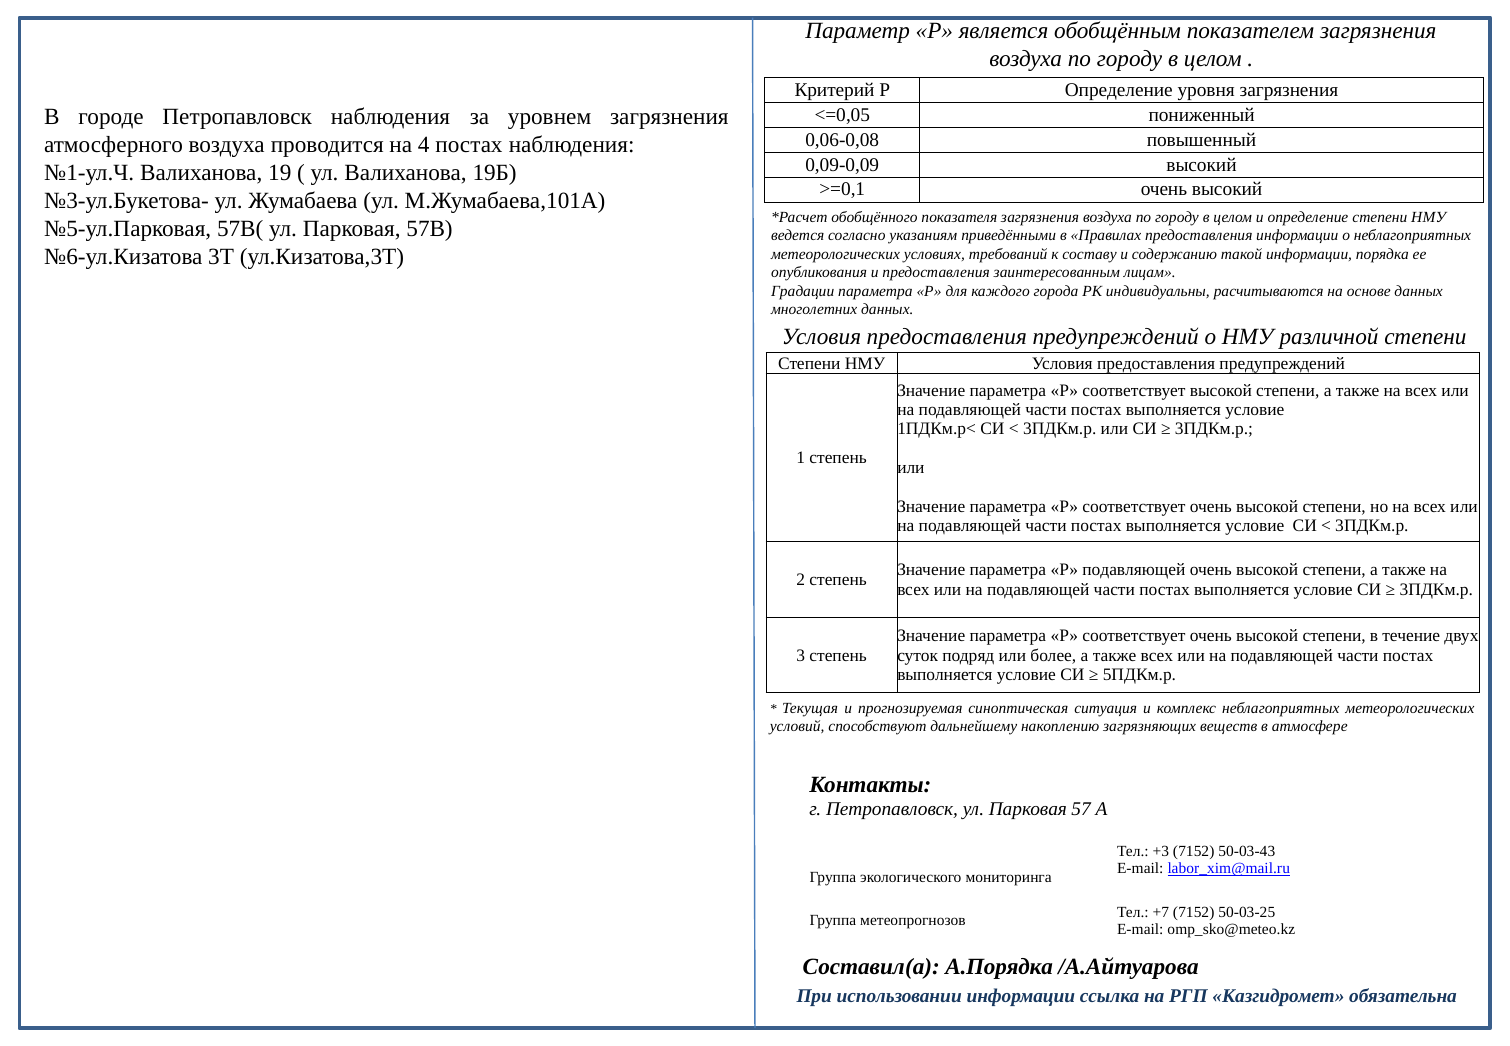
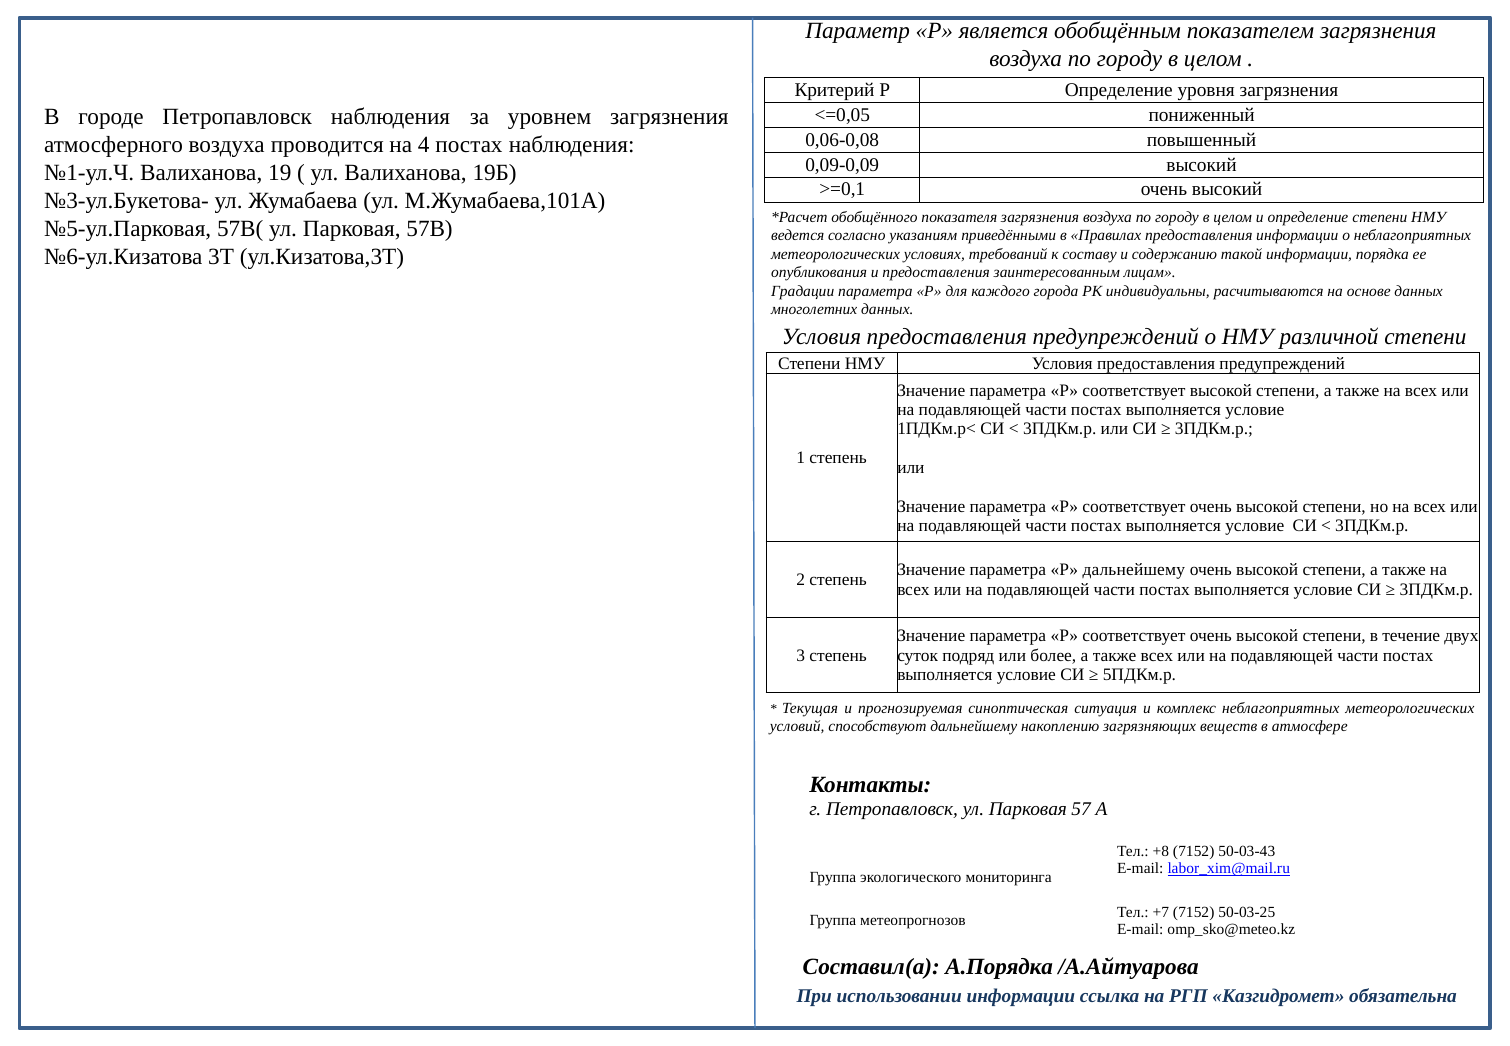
Р подавляющей: подавляющей -> дальнейшему (1134, 570)
+3: +3 -> +8 (1161, 851)
